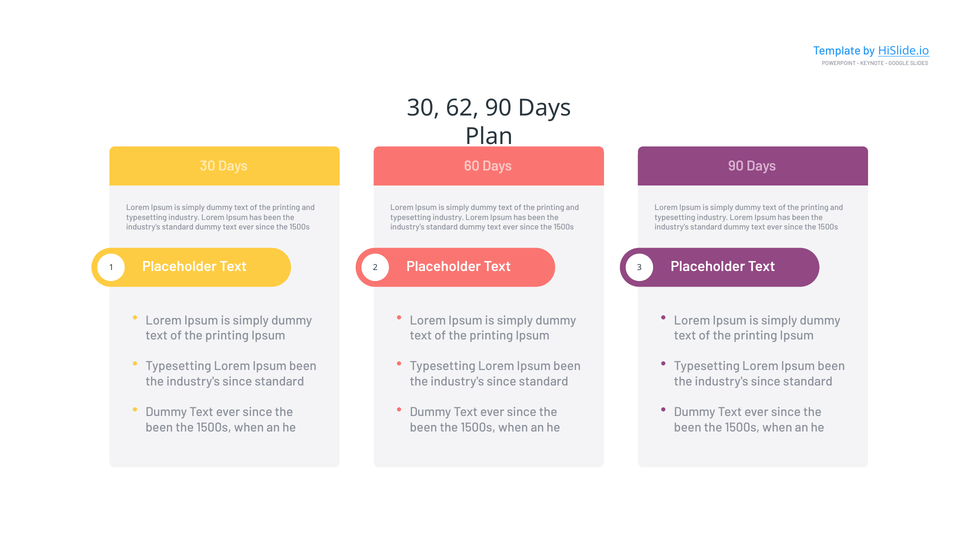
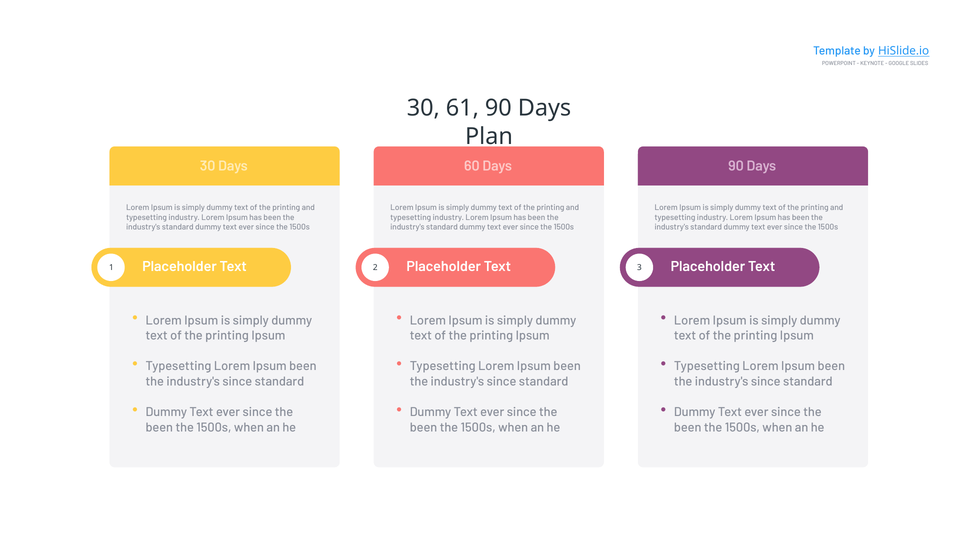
62: 62 -> 61 (462, 108)
